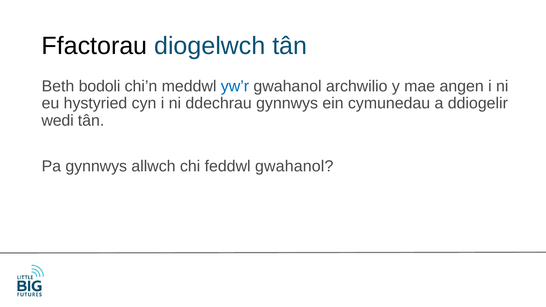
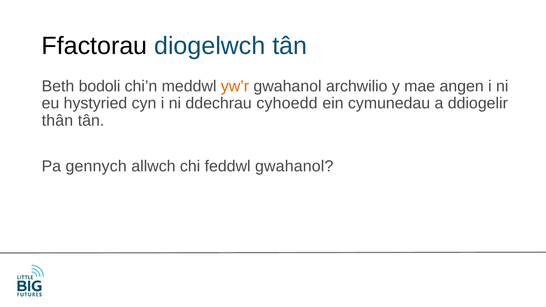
yw’r colour: blue -> orange (235, 86)
ddechrau gynnwys: gynnwys -> cyhoedd (287, 103)
wedi: wedi -> thân (57, 121)
Pa gynnwys: gynnwys -> gennych (96, 166)
